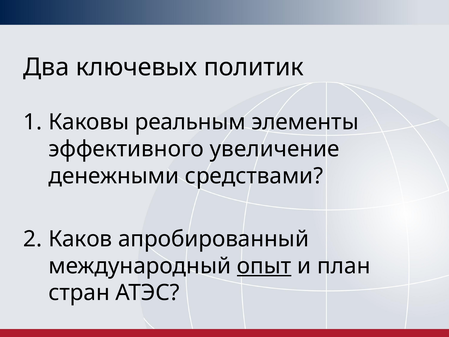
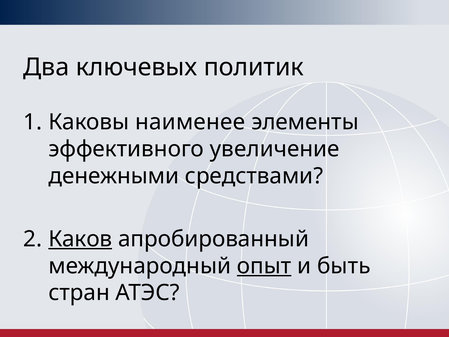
реальным: реальным -> наименее (190, 122)
Каков underline: none -> present (80, 239)
план: план -> быть (344, 266)
